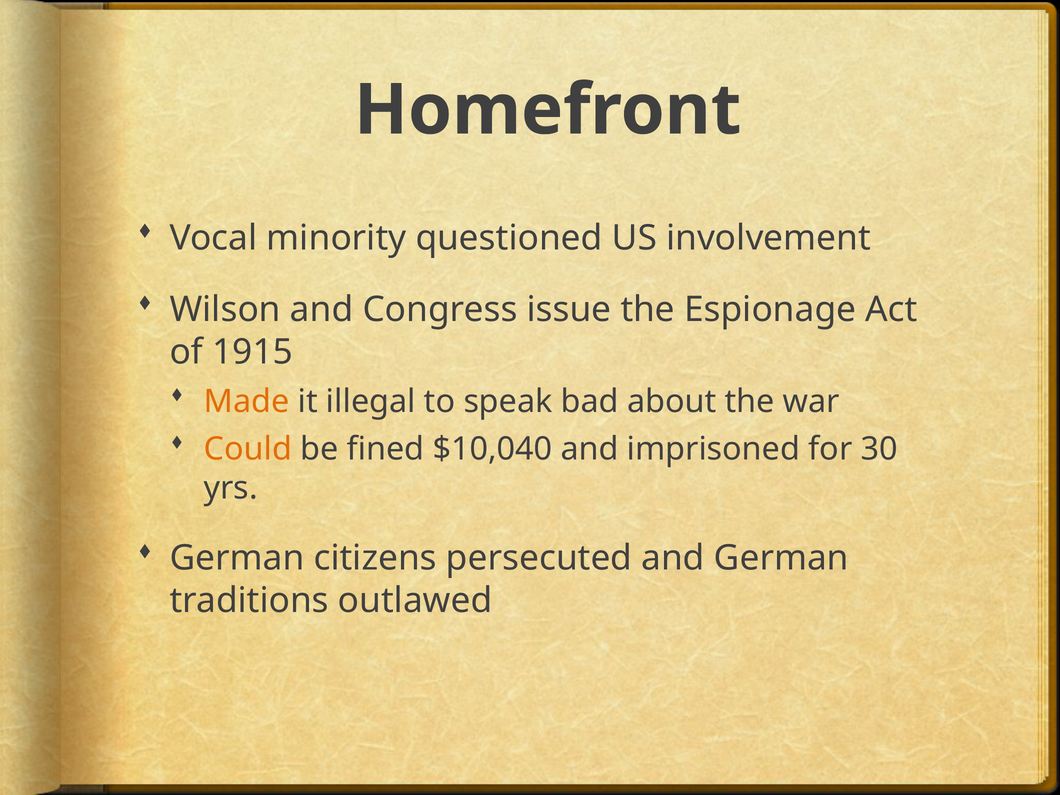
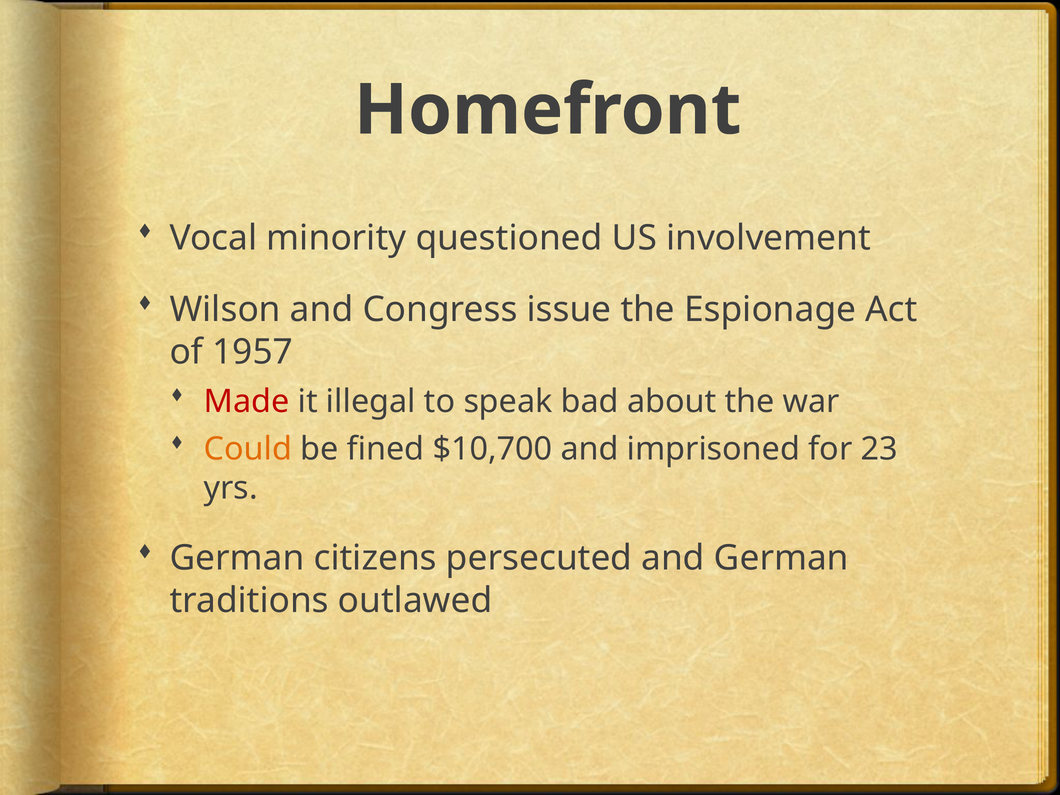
1915: 1915 -> 1957 (253, 352)
Made colour: orange -> red (247, 401)
$10,040: $10,040 -> $10,700 (492, 449)
30: 30 -> 23 (879, 449)
